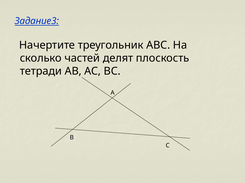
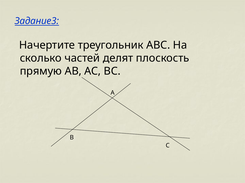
тетради: тетради -> прямую (41, 71)
